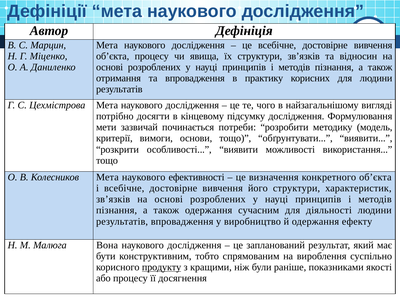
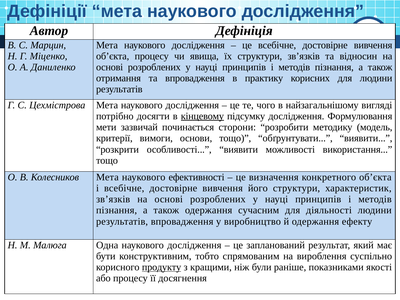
кінцевому underline: none -> present (202, 116)
потреби: потреби -> сторони (237, 127)
Вона: Вона -> Одна (107, 245)
